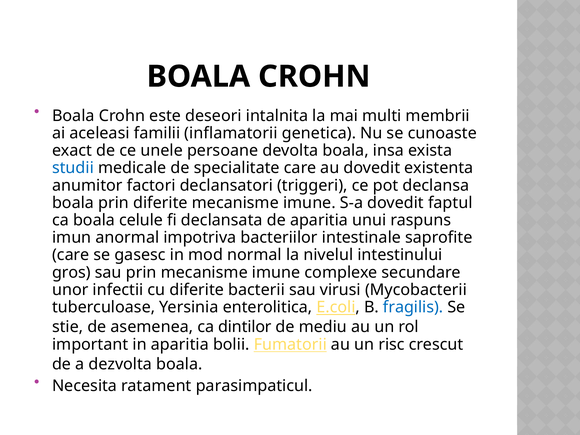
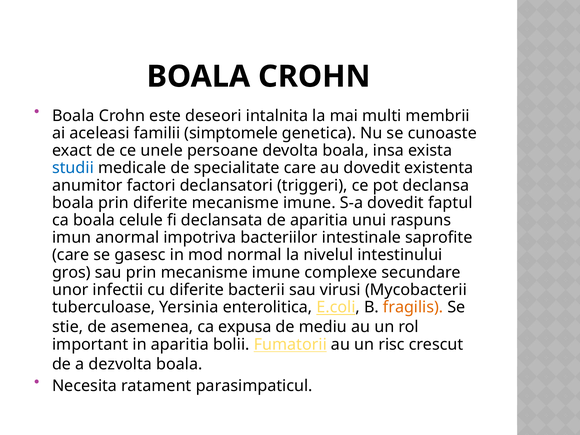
inflamatorii: inflamatorii -> simptomele (231, 133)
fragilis colour: blue -> orange (413, 307)
dintilor: dintilor -> expusa (245, 327)
